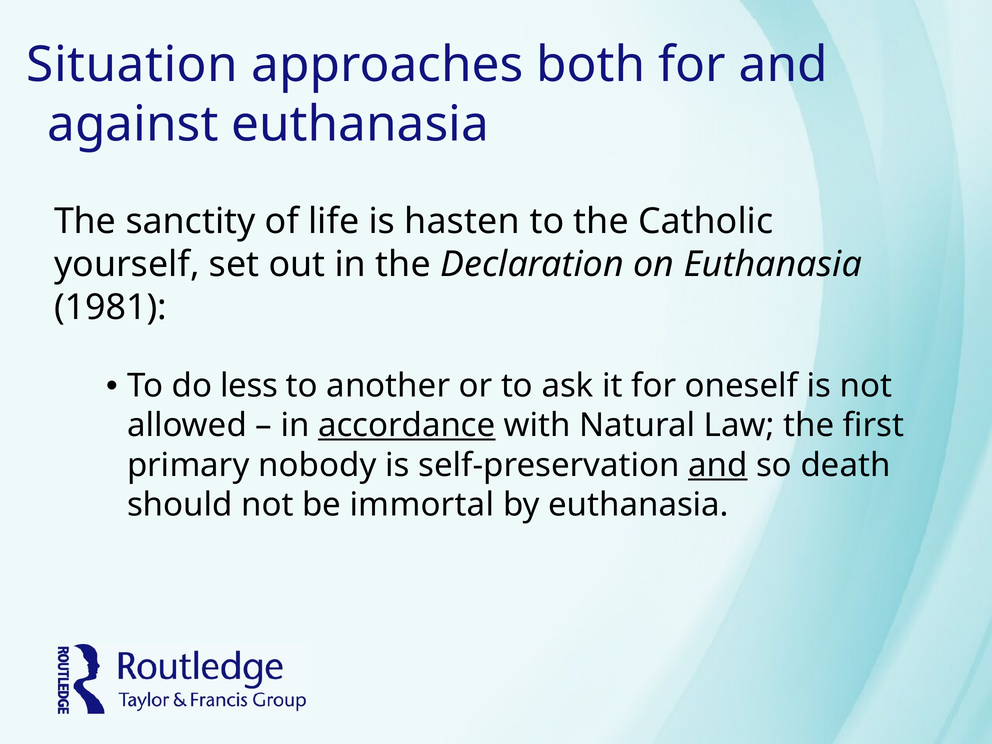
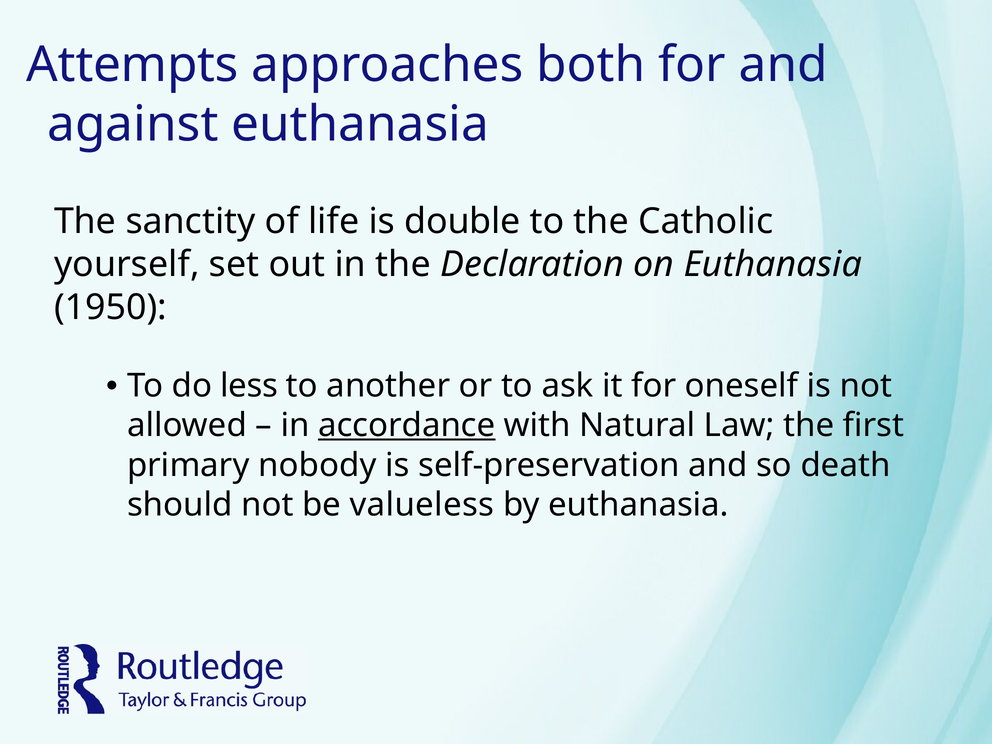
Situation: Situation -> Attempts (133, 65)
hasten: hasten -> double (462, 221)
1981: 1981 -> 1950 (111, 307)
and underline: present -> none (718, 465)
immortal: immortal -> valueless (422, 505)
